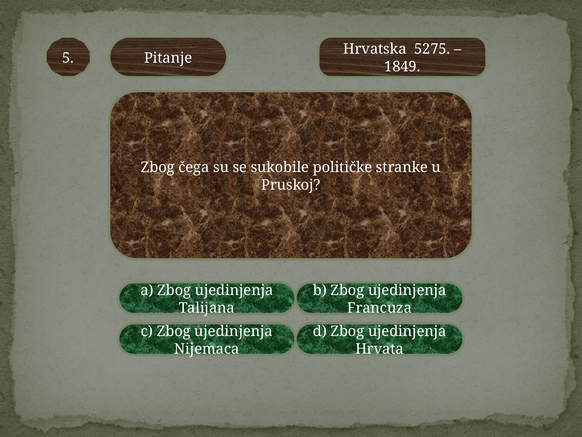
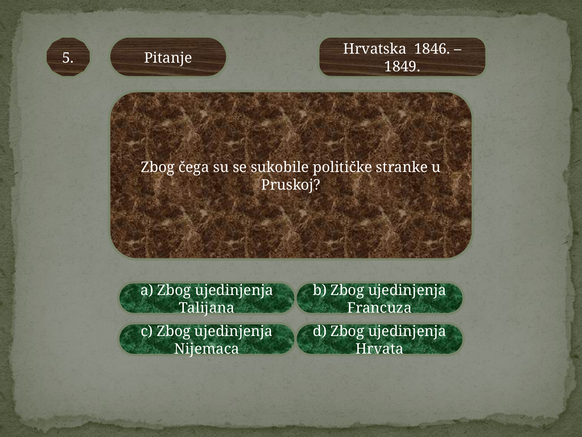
5275: 5275 -> 1846 (432, 49)
